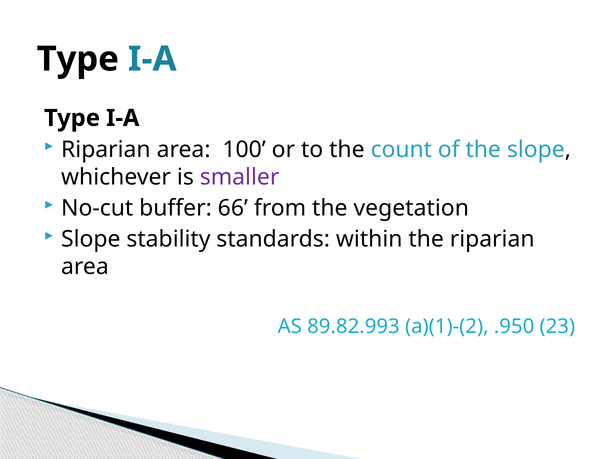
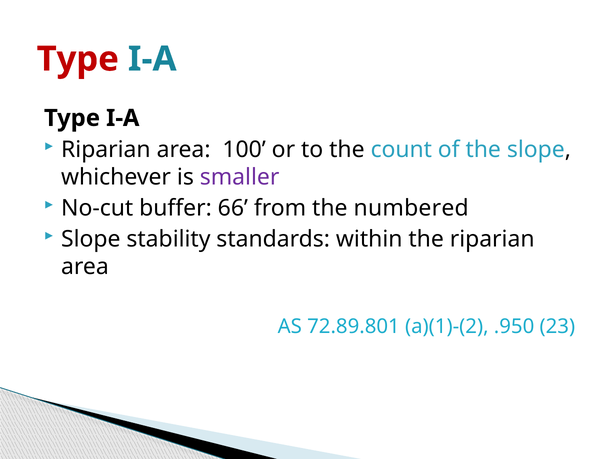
Type colour: black -> red (78, 59)
vegetation: vegetation -> numbered (411, 208)
89.82.993: 89.82.993 -> 72.89.801 (353, 327)
